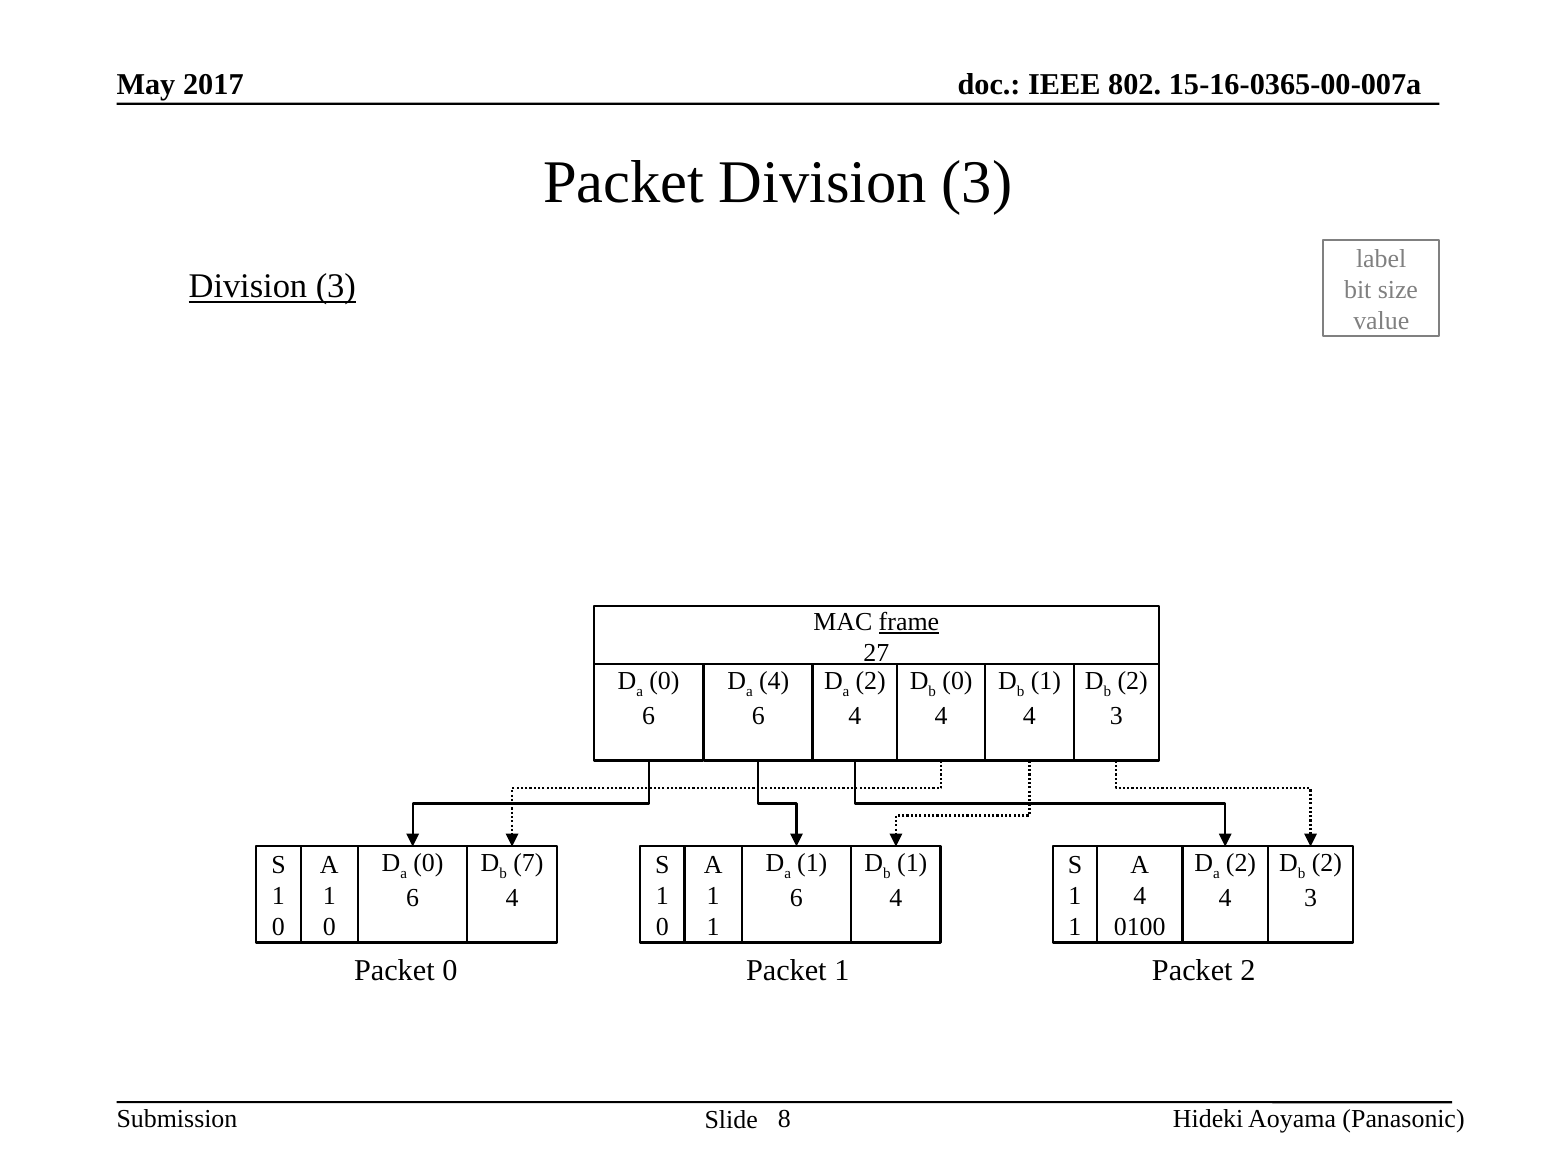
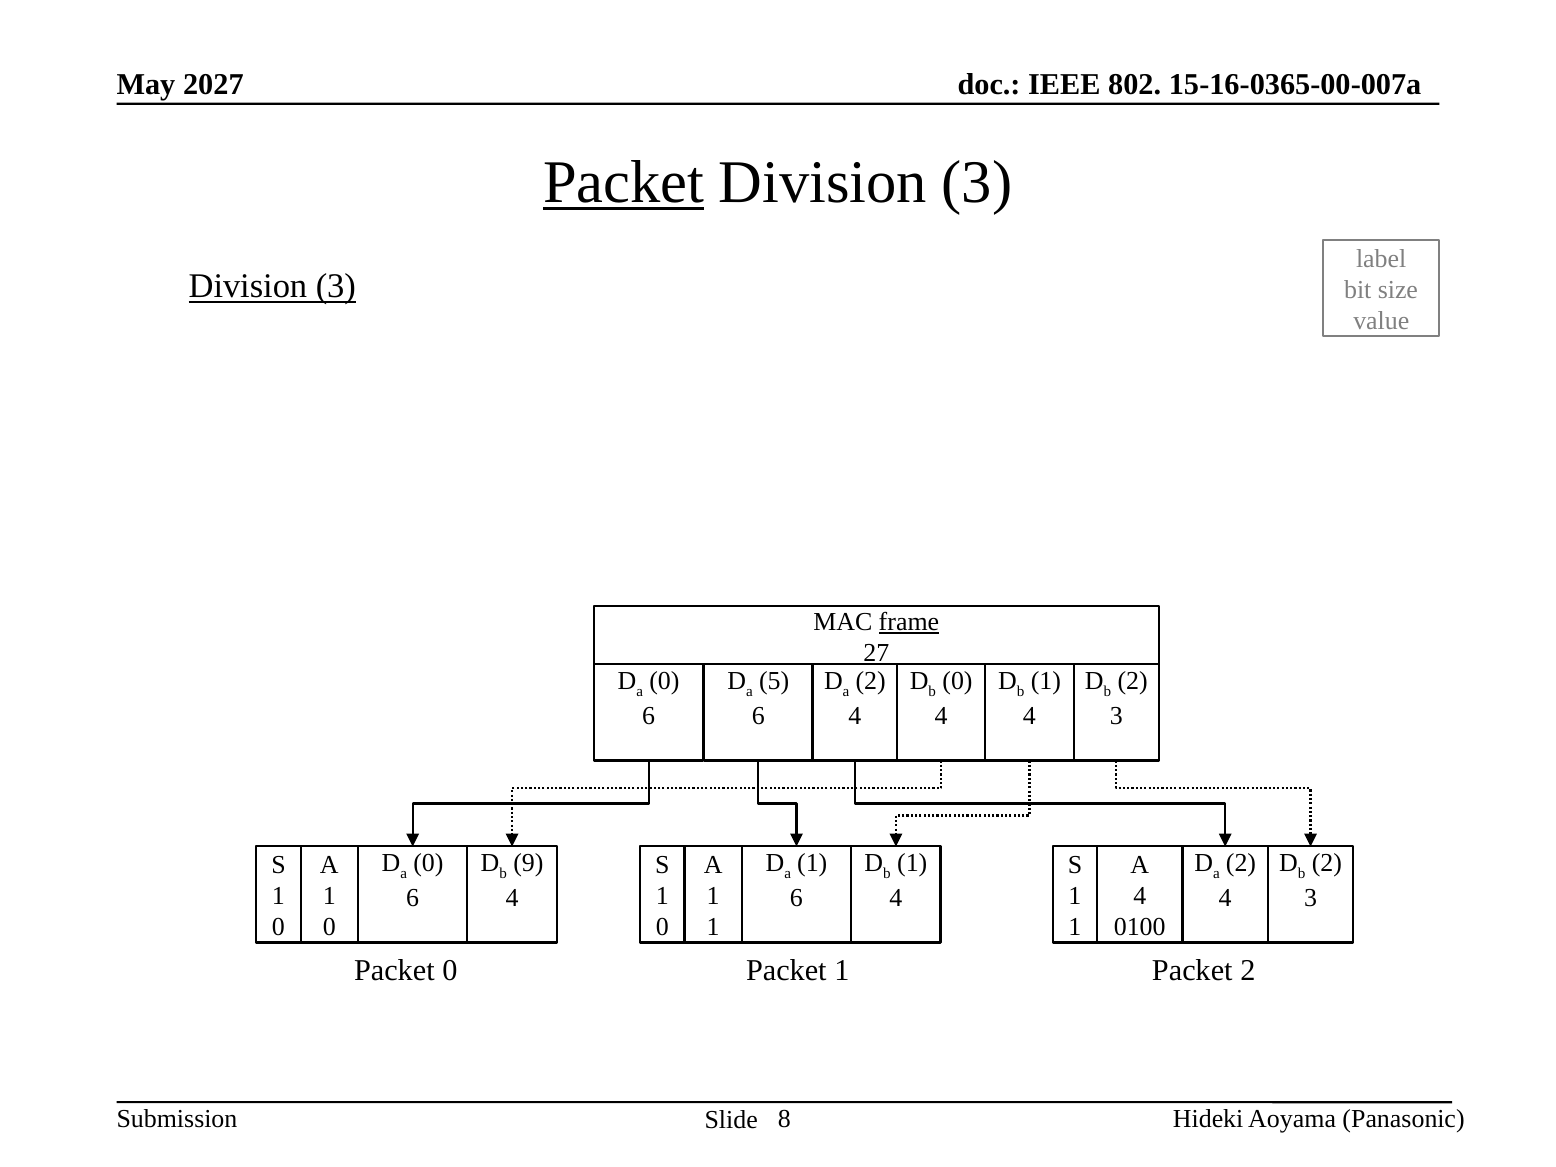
2017: 2017 -> 2027 (213, 85)
Packet underline: none -> present (624, 183)
4: 4 -> 5 (774, 681)
7: 7 -> 9 (528, 863)
